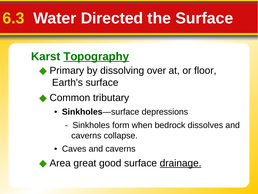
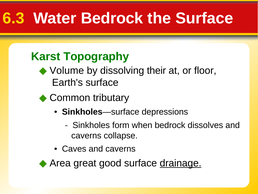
Water Directed: Directed -> Bedrock (112, 18)
Topography underline: present -> none (96, 56)
Primary: Primary -> Volume (67, 70)
over: over -> their (156, 70)
